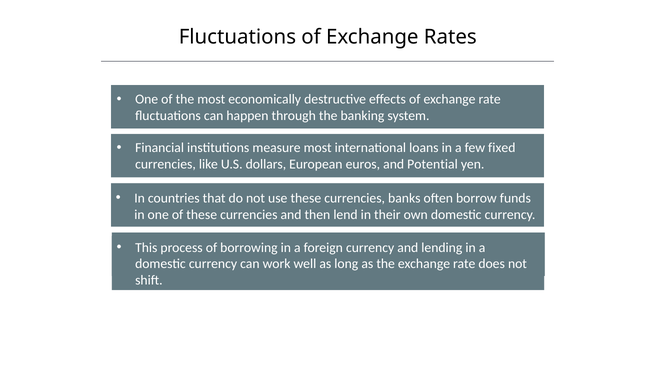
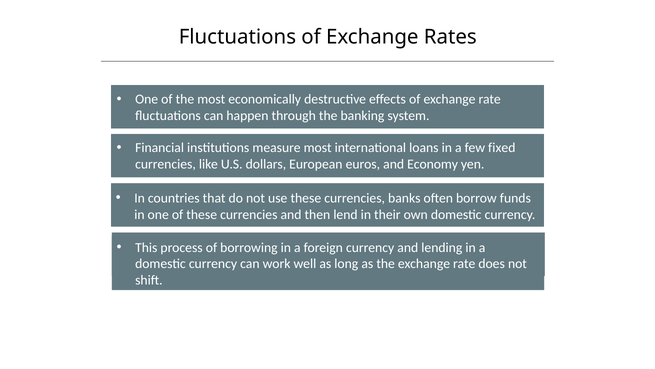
Potential: Potential -> Economy (433, 164)
